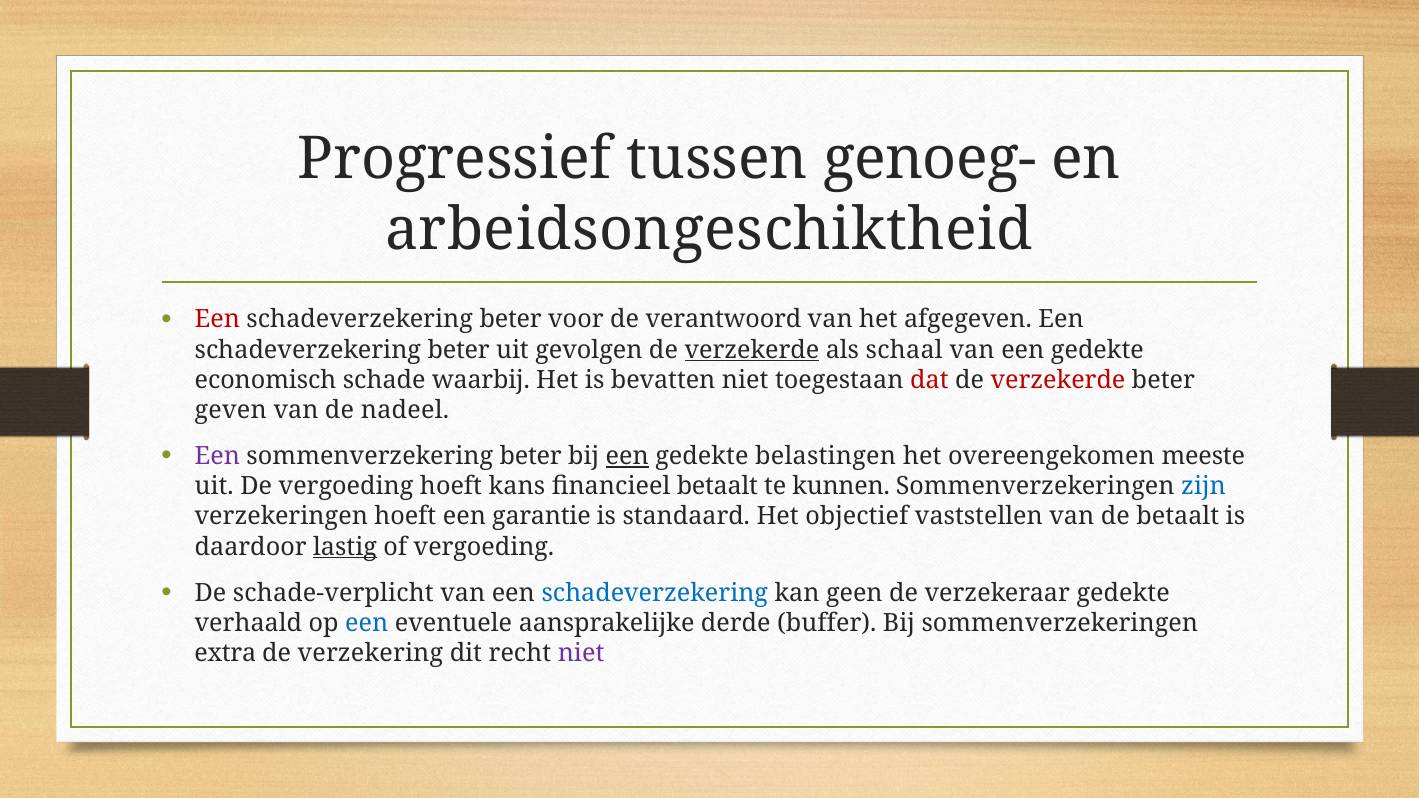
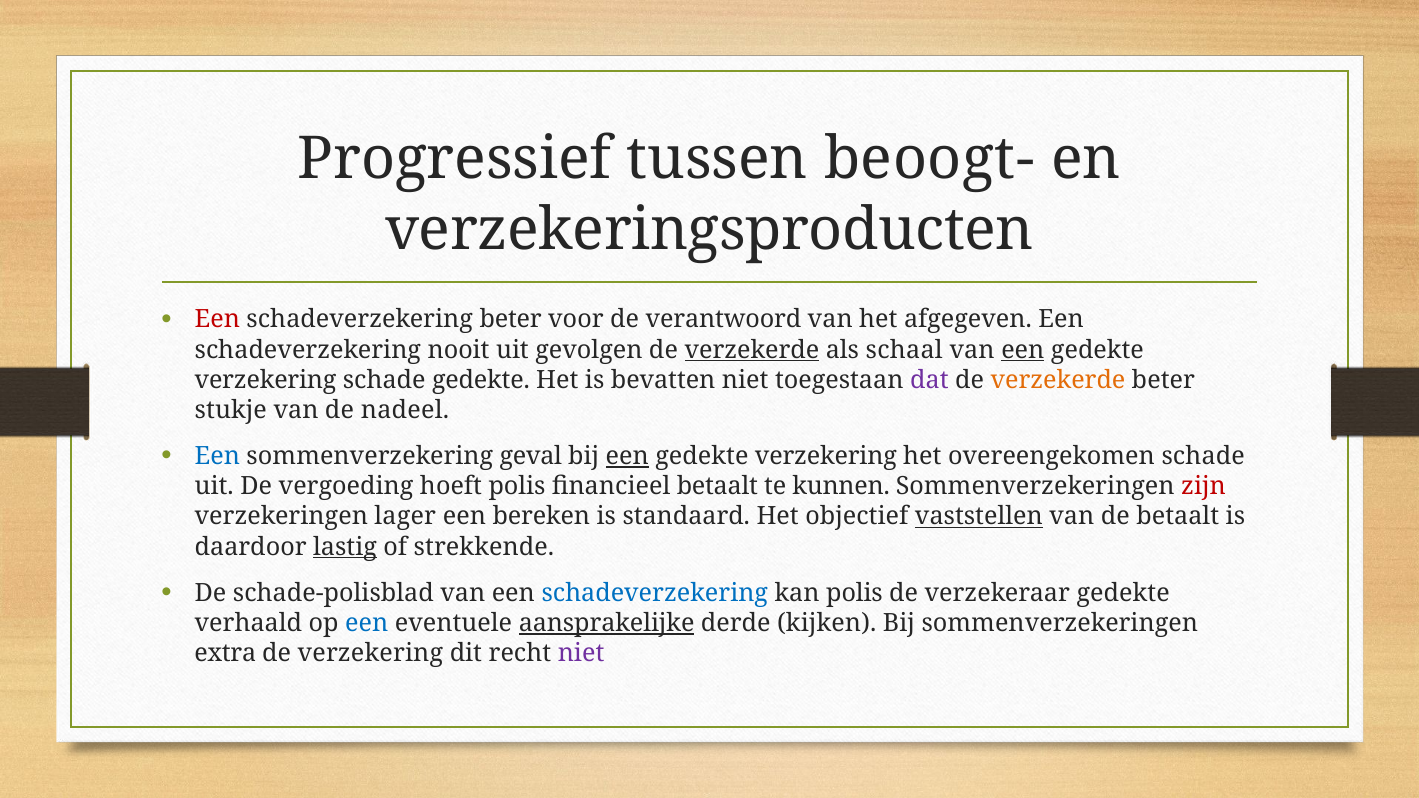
genoeg-: genoeg- -> beoogt- (929, 159)
arbeidsongeschiktheid: arbeidsongeschiktheid -> verzekeringsproducten (710, 230)
beter: beter -> nooit (459, 350)
een underline: none -> present (1023, 350)
economisch: economisch -> verzekering (266, 380)
schade waarbij: waarbij -> gedekte (481, 380)
dat colour: red -> purple (929, 380)
verzekerde colour: red -> orange (1058, 380)
geven: geven -> stukje (231, 410)
Een colour: purple -> blue (217, 456)
sommenverzekering beter: beter -> geval (531, 456)
belastingen: belastingen -> verzekering (826, 456)
overeengekomen meeste: meeste -> schade (1203, 456)
hoeft kans: kans -> polis (517, 487)
zijn colour: blue -> red (1204, 487)
verzekeringen hoeft: hoeft -> lager (405, 517)
garantie: garantie -> bereken (541, 517)
vaststellen underline: none -> present (979, 517)
of vergoeding: vergoeding -> strekkende (484, 547)
schade-verplicht: schade-verplicht -> schade-polisblad (333, 593)
kan geen: geen -> polis (854, 593)
aansprakelijke underline: none -> present (607, 623)
buffer: buffer -> kijken (827, 623)
